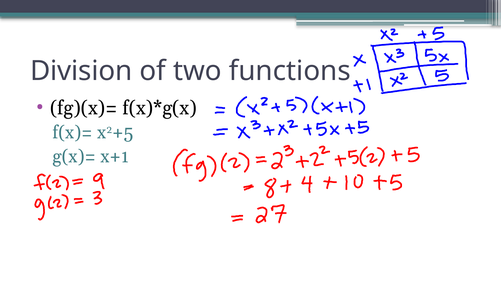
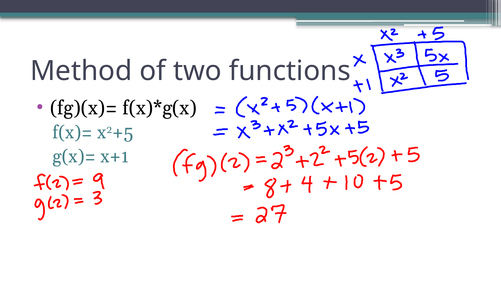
Division: Division -> Method (81, 71)
